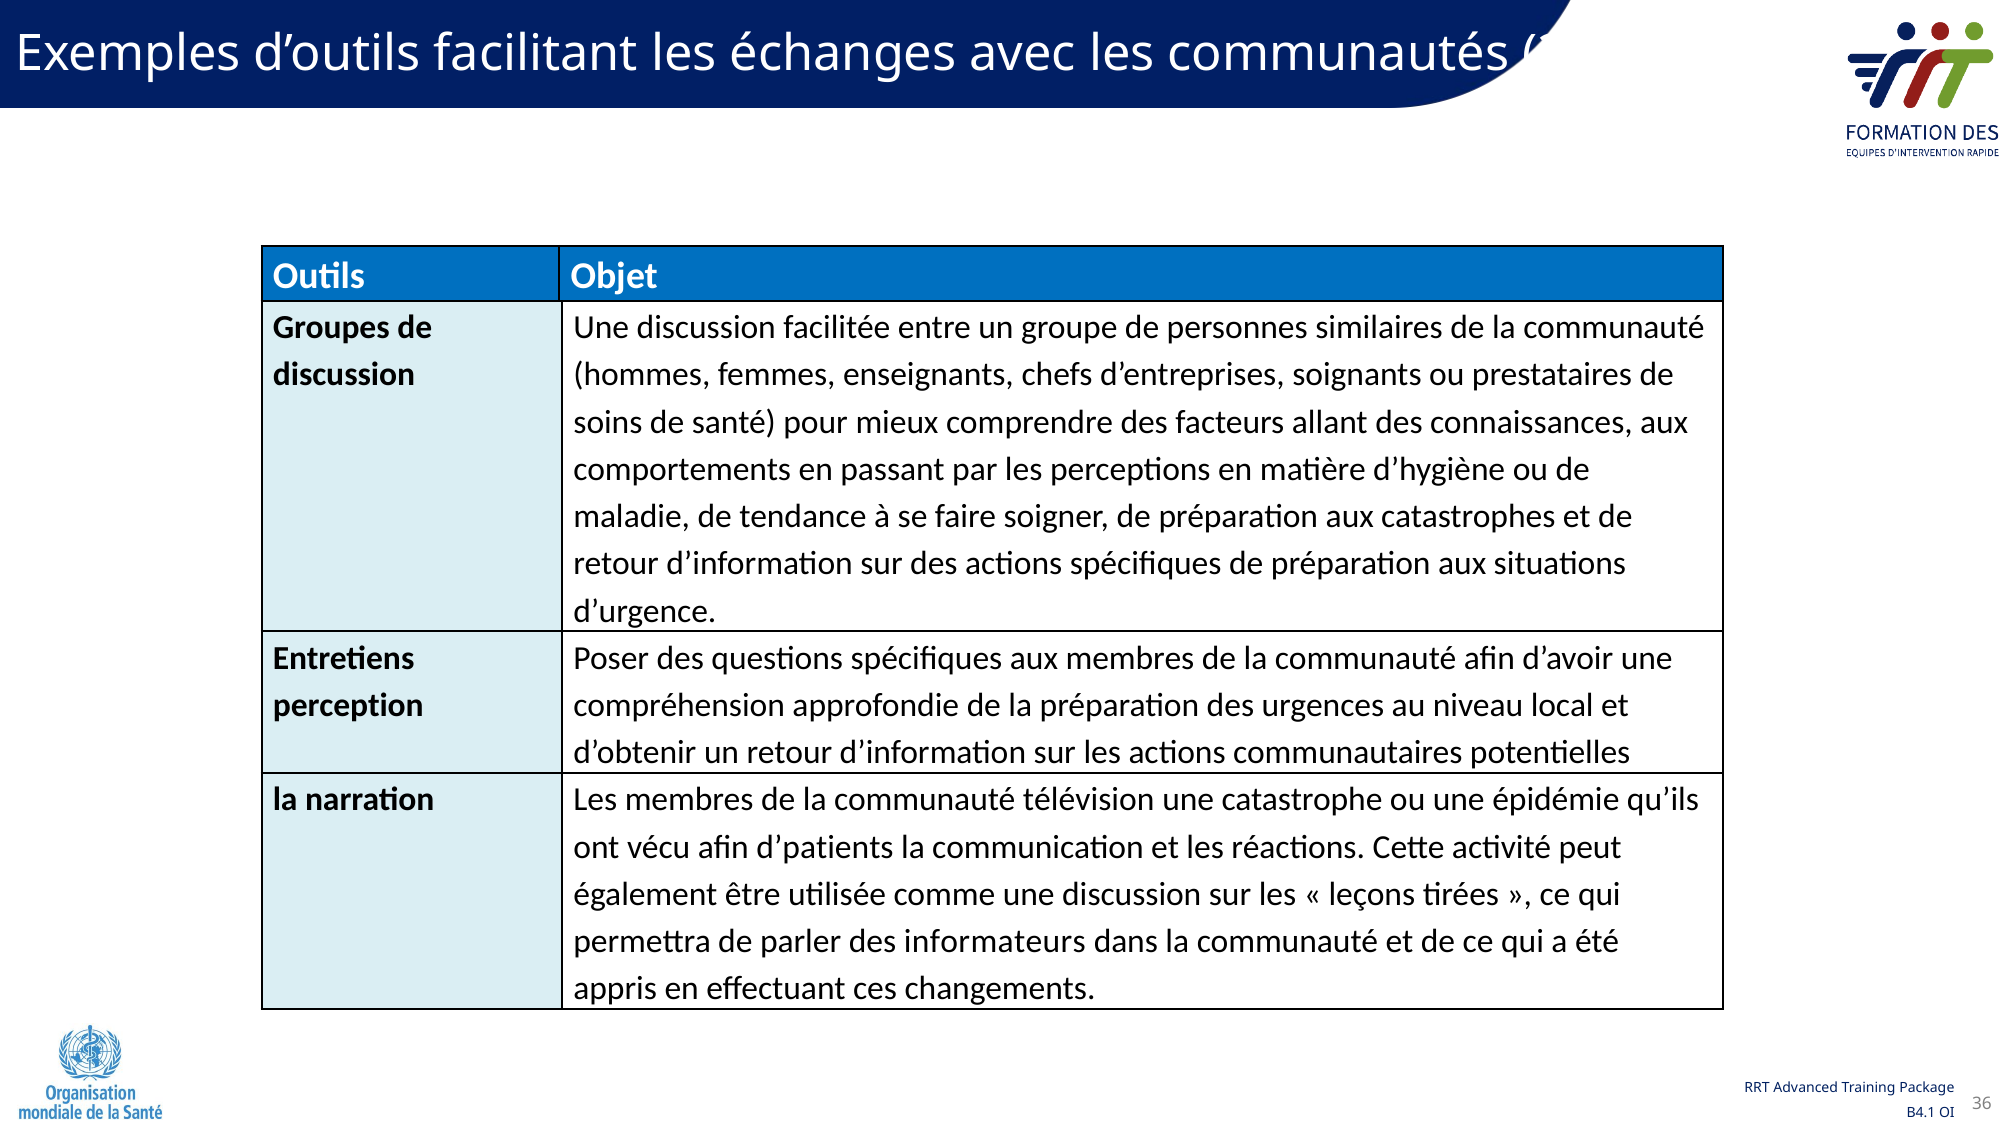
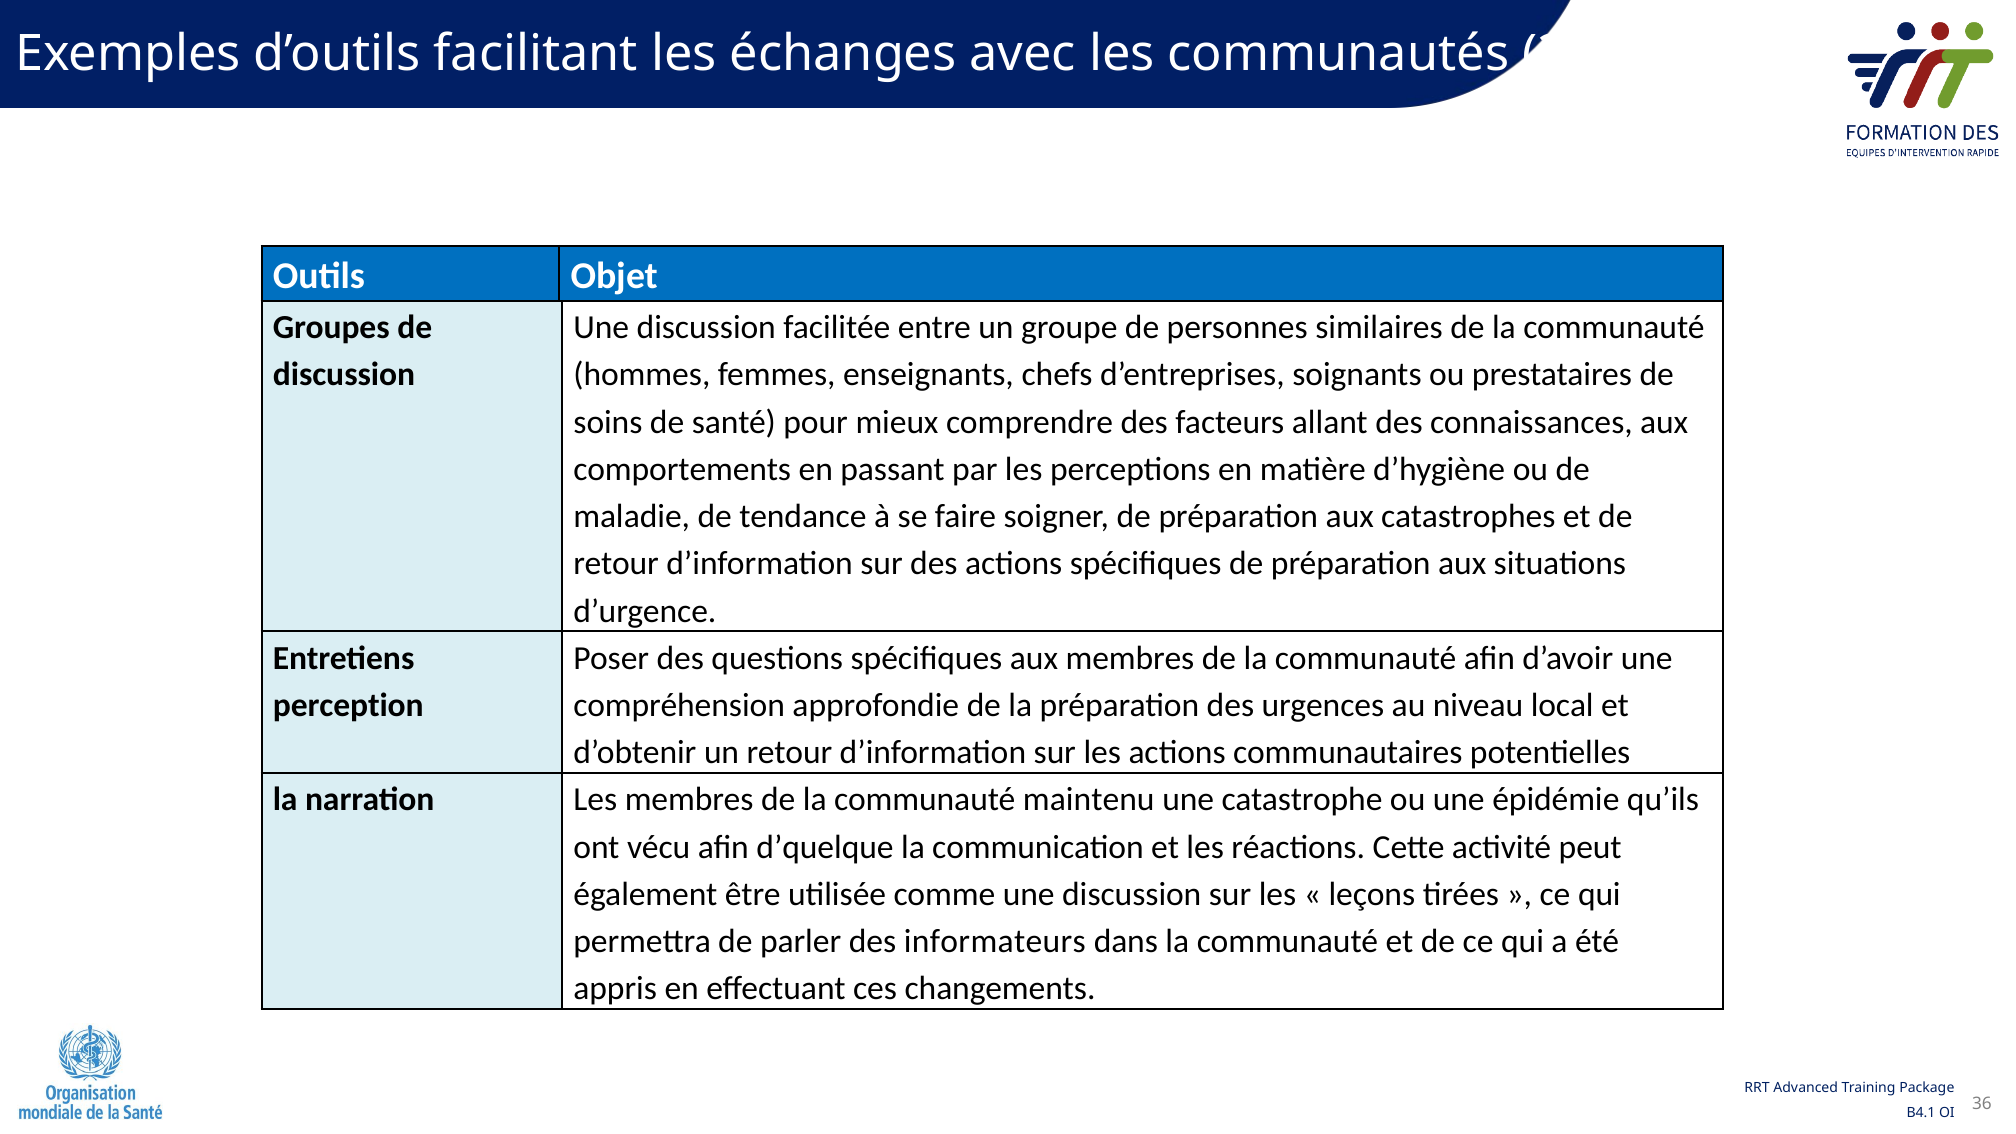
télévision: télévision -> maintenu (1089, 800)
d’patients: d’patients -> d’quelque (825, 847)
